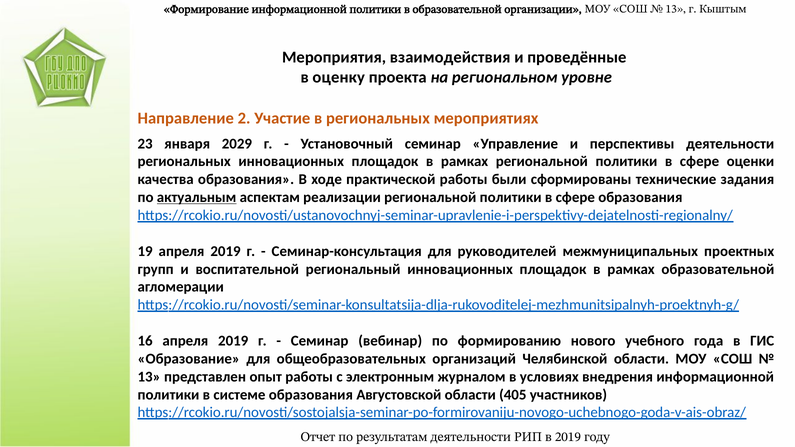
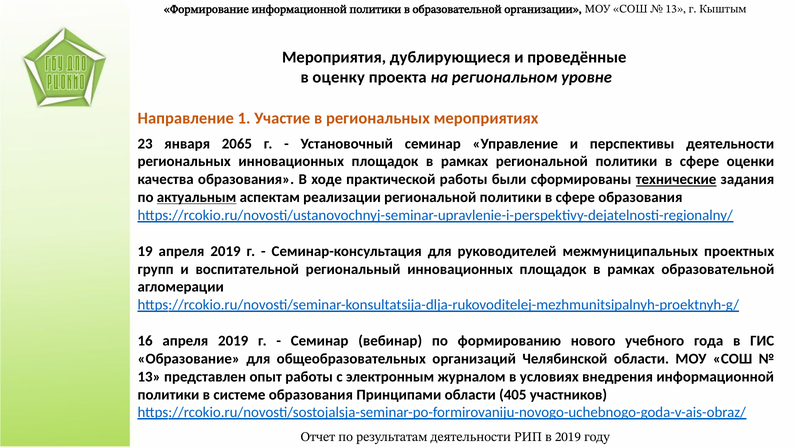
взаимодействия: взаимодействия -> дублирующиеся (450, 57)
2: 2 -> 1 (244, 118)
2029: 2029 -> 2065 (237, 144)
технические underline: none -> present (676, 179)
Августовской: Августовской -> Принципами (399, 395)
